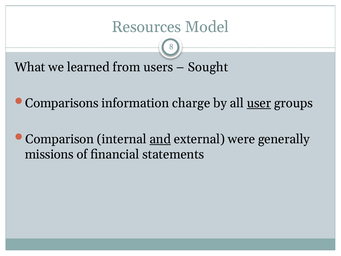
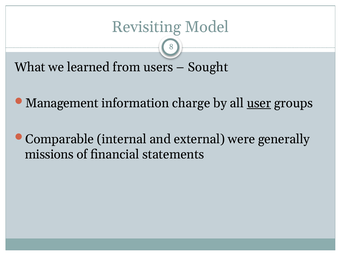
Resources: Resources -> Revisiting (146, 27)
Comparisons: Comparisons -> Management (62, 103)
Comparison: Comparison -> Comparable (60, 139)
and underline: present -> none (160, 139)
